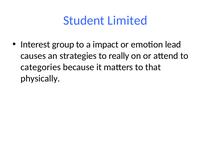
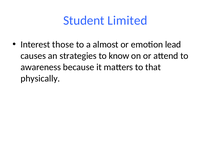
group: group -> those (63, 44)
impact: impact -> almost (106, 44)
really: really -> know (119, 56)
categories: categories -> awareness (41, 67)
